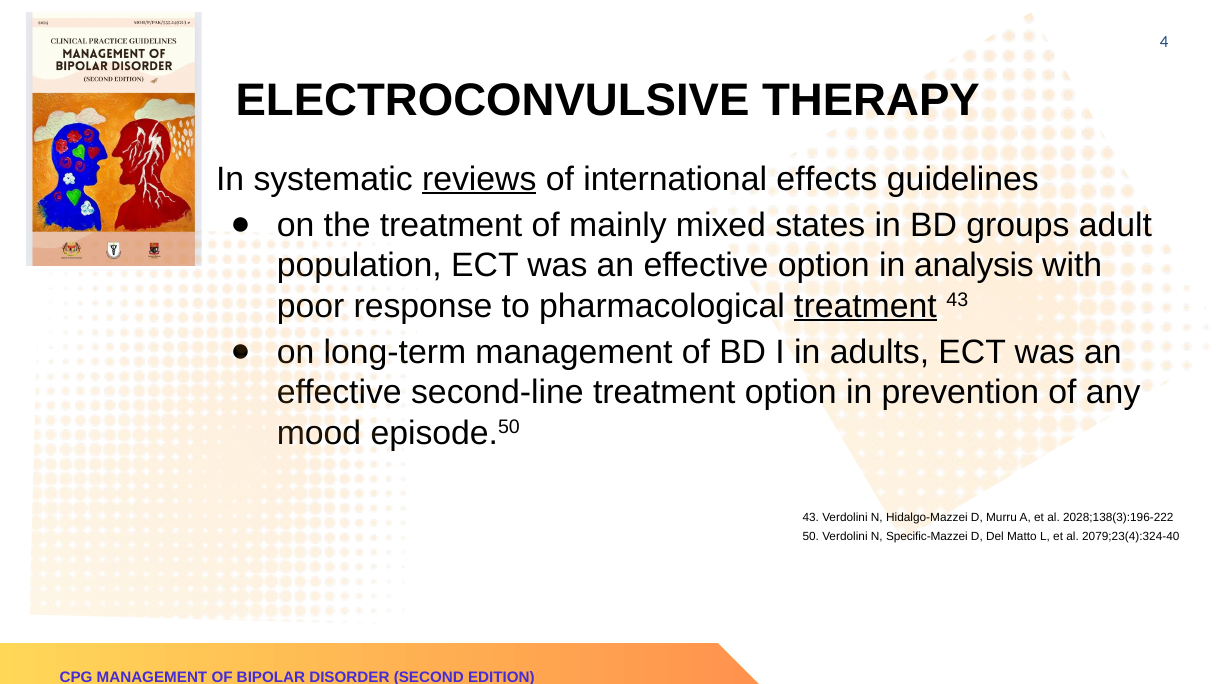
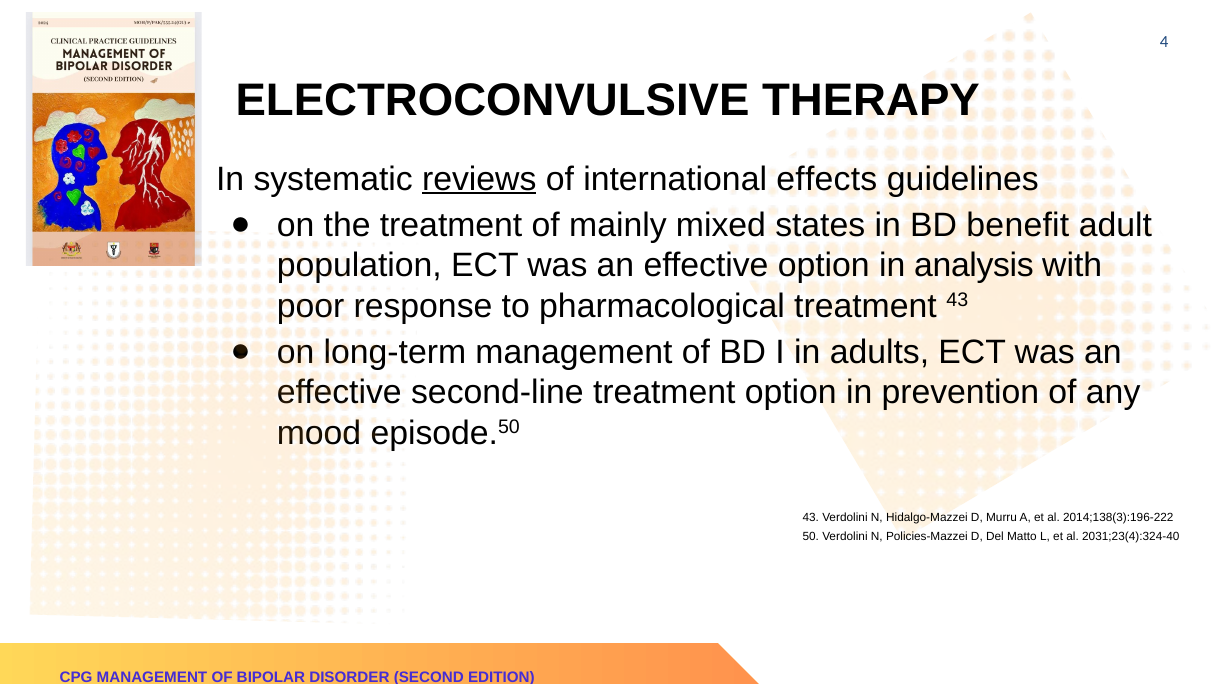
groups: groups -> benefit (1018, 225)
treatment underline: present -> none (865, 306)
2028;138(3):196-222: 2028;138(3):196-222 -> 2014;138(3):196-222 (1118, 517)
Specific-Mazzei: Specific-Mazzei -> Policies-Mazzei (927, 537)
2079;23(4):324-40: 2079;23(4):324-40 -> 2031;23(4):324-40 (1131, 537)
